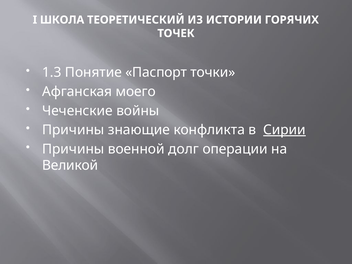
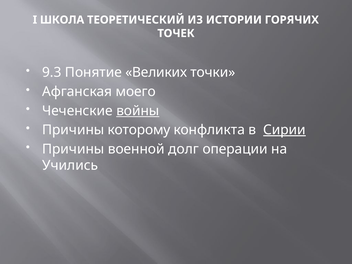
1.3: 1.3 -> 9.3 (52, 72)
Паспорт: Паспорт -> Великих (156, 72)
войны underline: none -> present (138, 111)
знающие: знающие -> которому (139, 130)
Великой: Великой -> Учились (70, 165)
